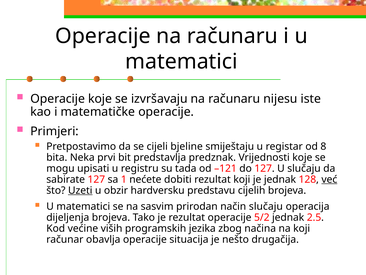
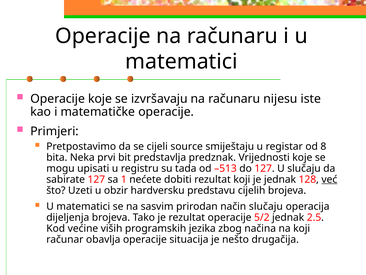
bjeline: bjeline -> source (187, 146)
–121: –121 -> –513 (225, 168)
Uzeti underline: present -> none (80, 190)
